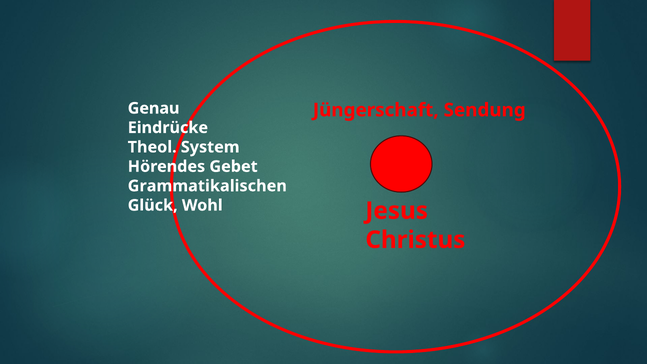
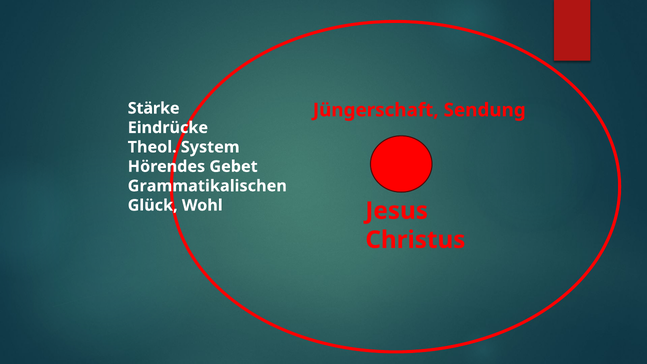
Genau: Genau -> Stärke (154, 108)
